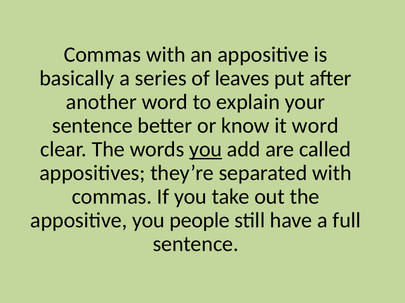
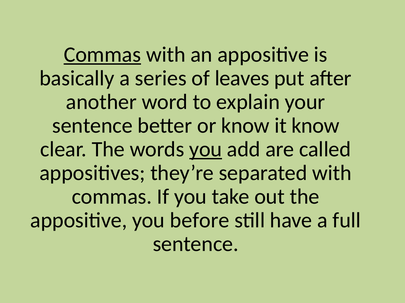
Commas underline: none -> present (102, 55)
it word: word -> know (316, 126)
people: people -> before (200, 221)
